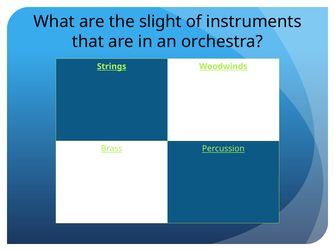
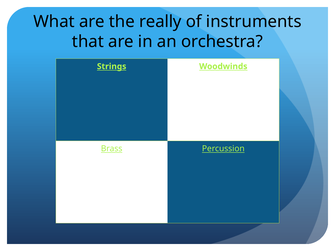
slight: slight -> really (160, 22)
